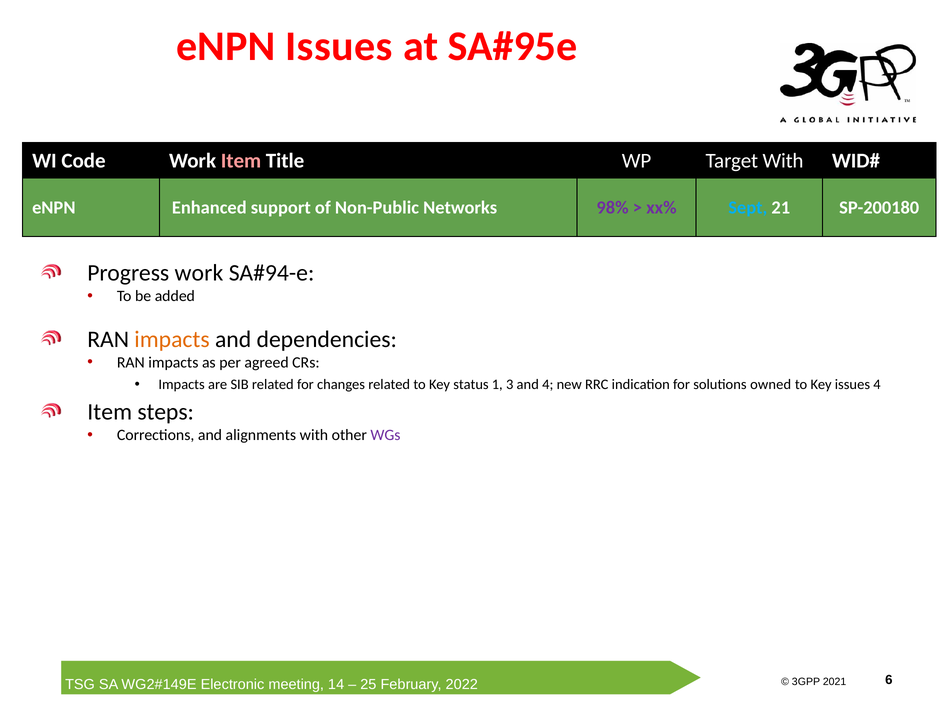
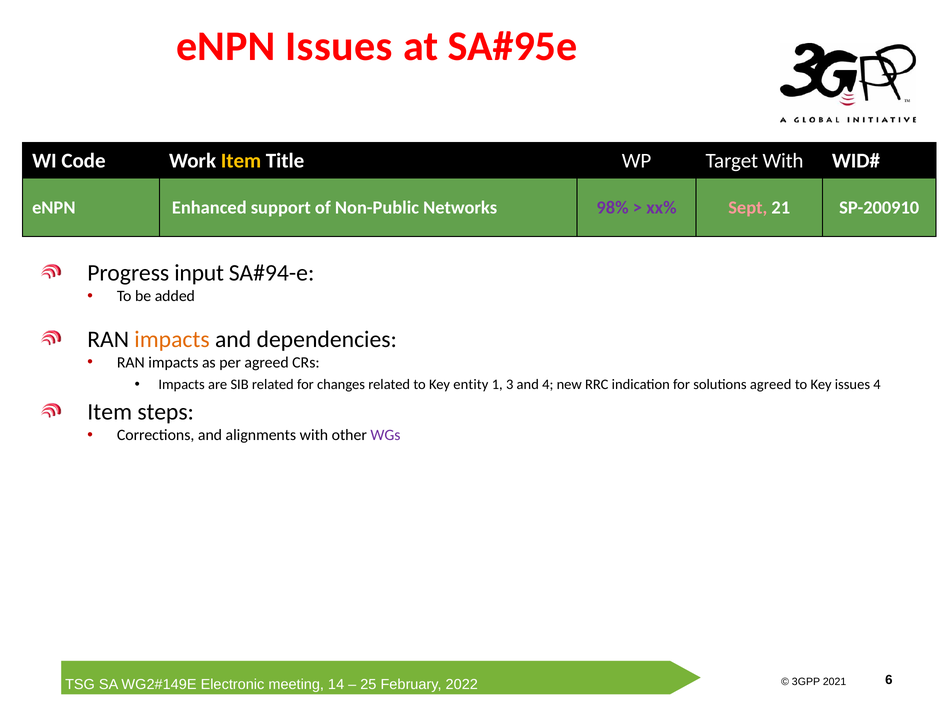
Item colour: pink -> yellow (241, 161)
Sept colour: light blue -> pink (748, 208)
SP-200180: SP-200180 -> SP-200910 (879, 208)
Progress work: work -> input (199, 273)
status: status -> entity (471, 385)
solutions owned: owned -> agreed (771, 385)
